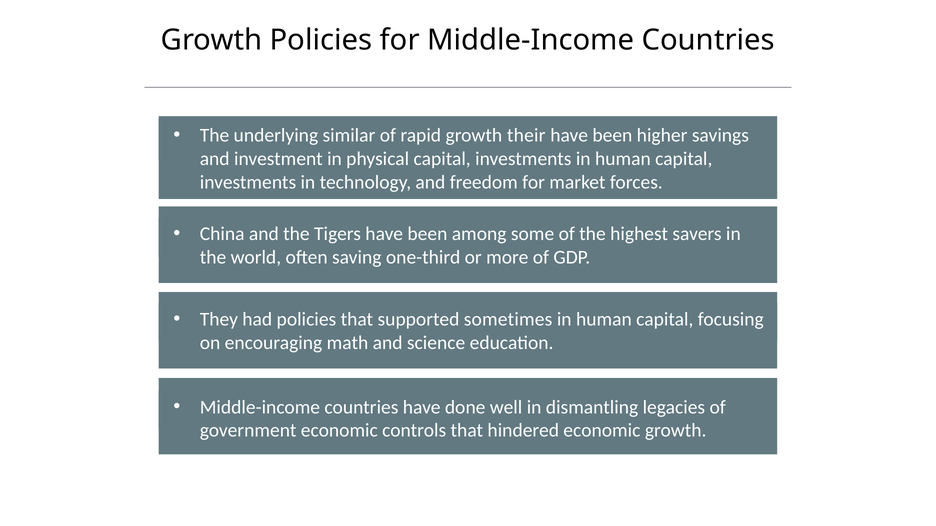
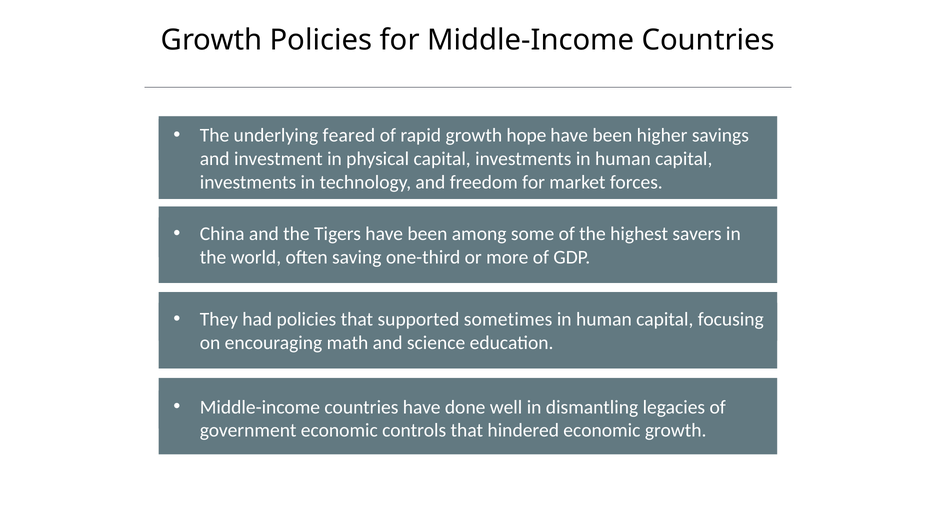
similar: similar -> feared (349, 136)
their: their -> hope (526, 136)
